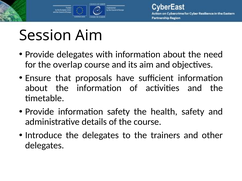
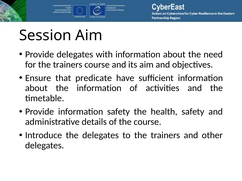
for the overlap: overlap -> trainers (68, 65)
proposals: proposals -> predicate (94, 78)
